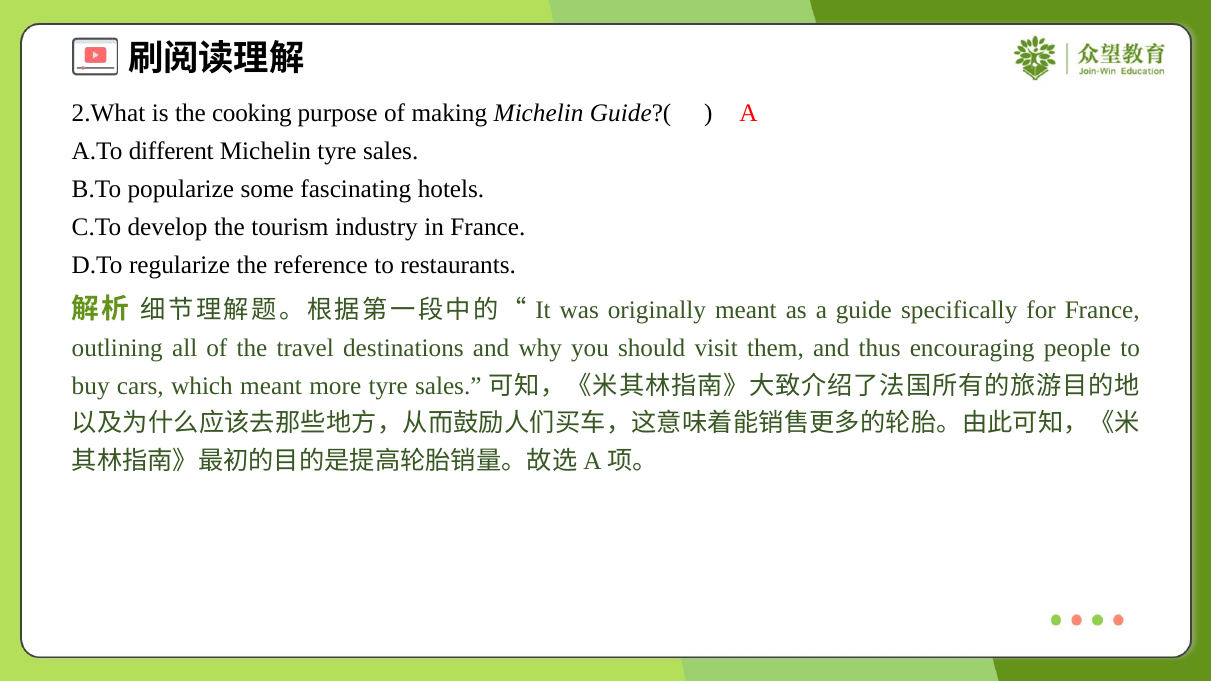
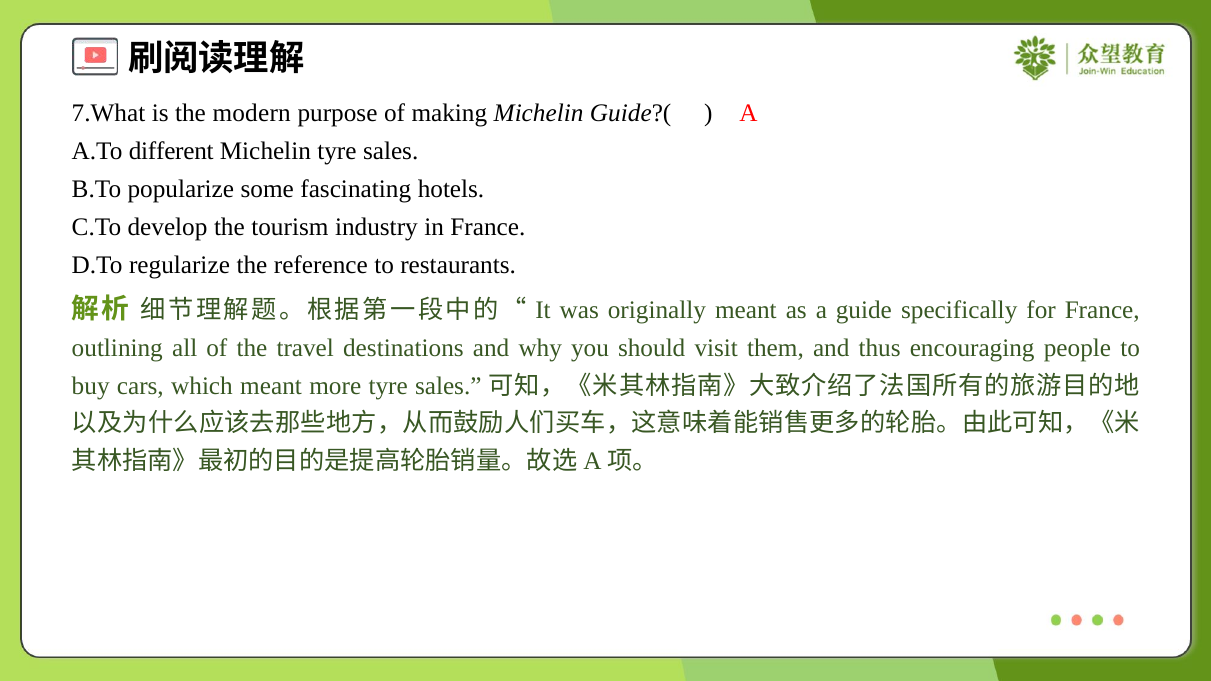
2.What: 2.What -> 7.What (109, 113)
cooking: cooking -> modern (252, 113)
